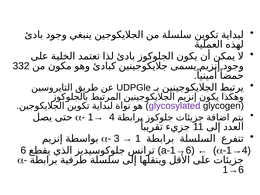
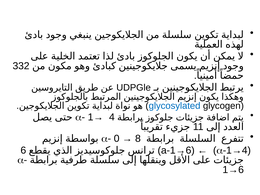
glycosylated colour: purple -> blue (175, 106)
3: 3 -> 0 (117, 139)
1: 1 -> 8 (138, 139)
